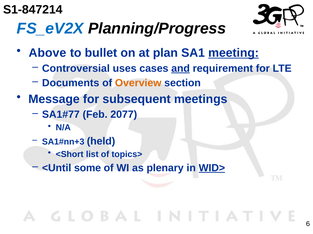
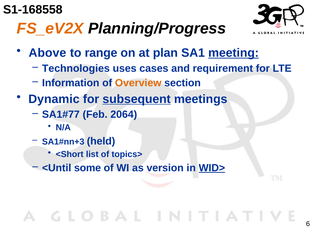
S1-847214: S1-847214 -> S1-168558 (33, 10)
FS_eV2X colour: blue -> orange (50, 29)
bullet: bullet -> range (101, 53)
Controversial: Controversial -> Technologies (76, 69)
and underline: present -> none (181, 69)
Documents: Documents -> Information (71, 83)
Message: Message -> Dynamic (54, 99)
subsequent underline: none -> present (137, 99)
2077: 2077 -> 2064 (124, 115)
plenary: plenary -> version (165, 168)
